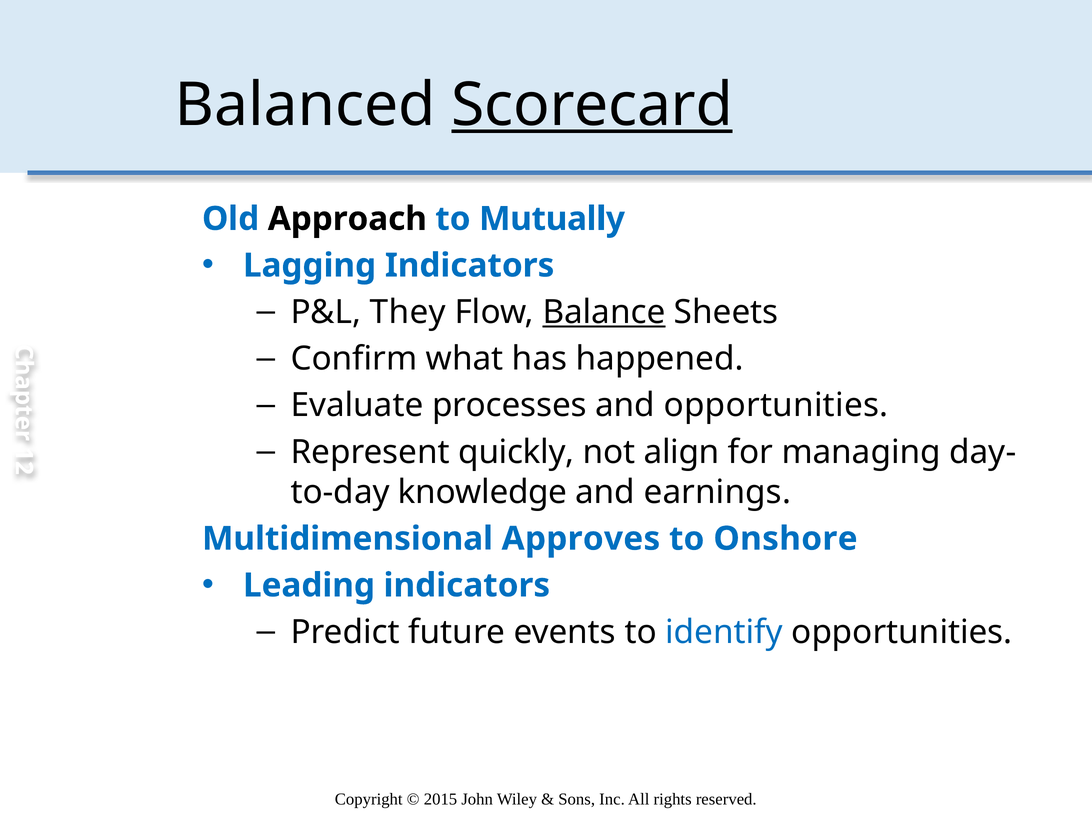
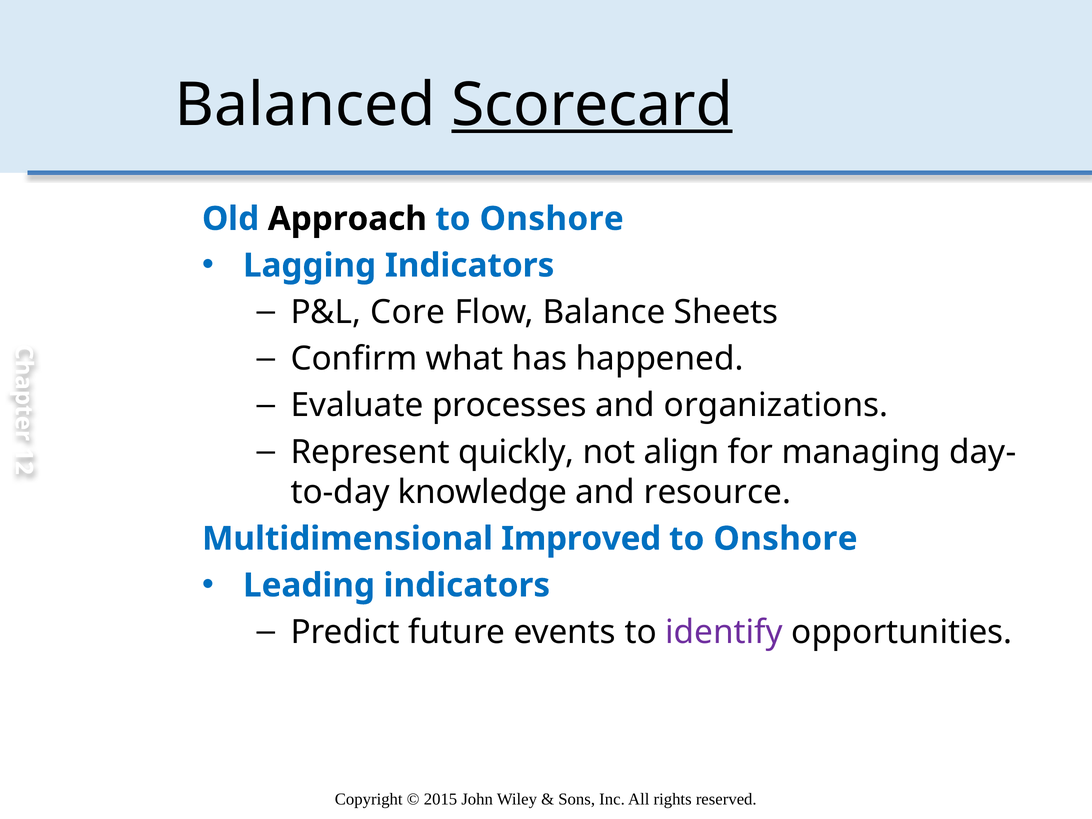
Mutually: Mutually -> Onshore (552, 219)
They: They -> Core (408, 312)
Balance underline: present -> none (604, 312)
and opportunities: opportunities -> organizations (776, 405)
earnings: earnings -> resource (717, 492)
Approves: Approves -> Improved (581, 539)
identify colour: blue -> purple (724, 632)
